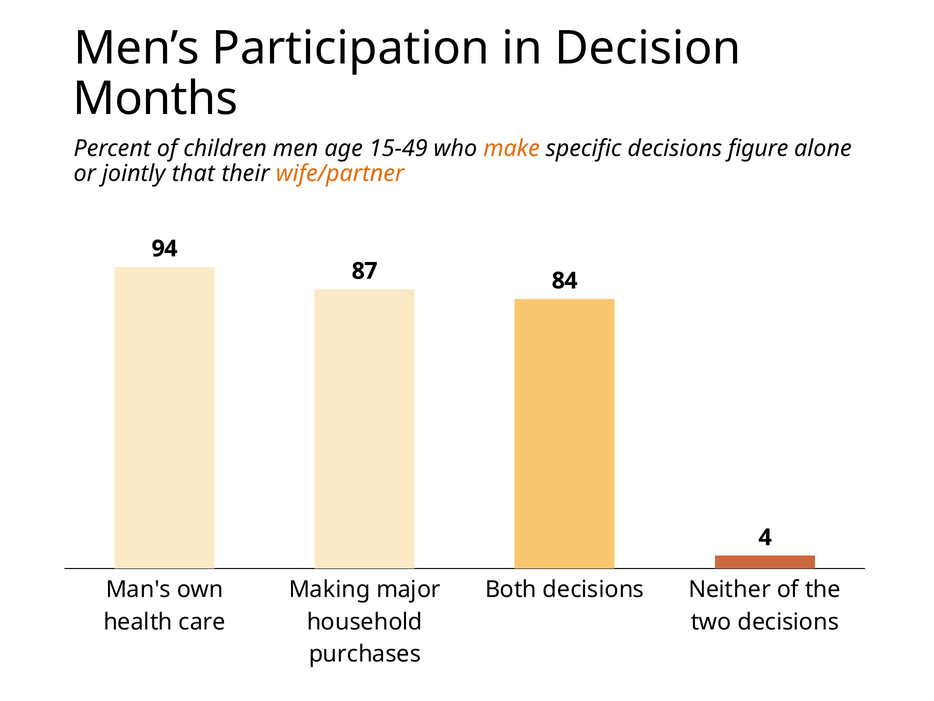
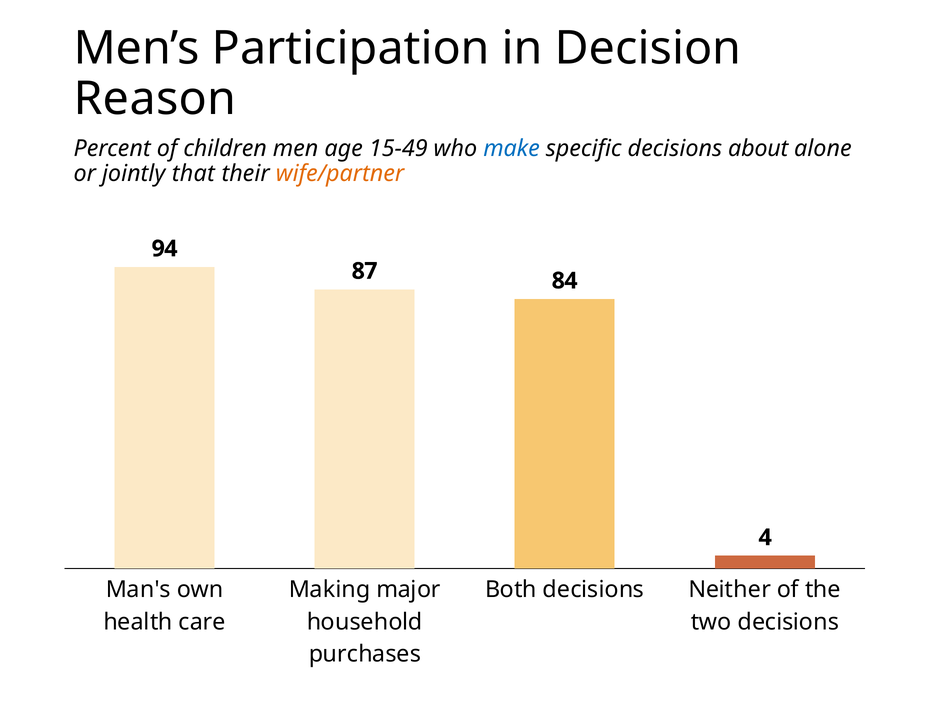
Months: Months -> Reason (155, 99)
make colour: orange -> blue (512, 148)
figure: figure -> about (758, 148)
